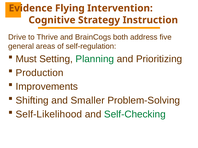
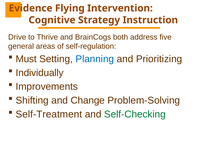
Planning colour: green -> blue (95, 59)
Production: Production -> Individually (40, 73)
Smaller: Smaller -> Change (88, 101)
Self-Likelihood: Self-Likelihood -> Self-Treatment (49, 115)
